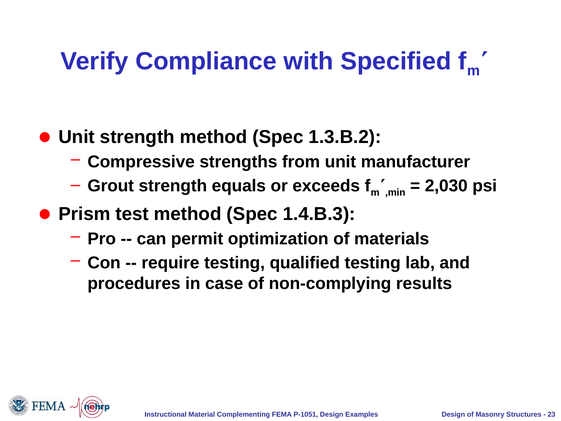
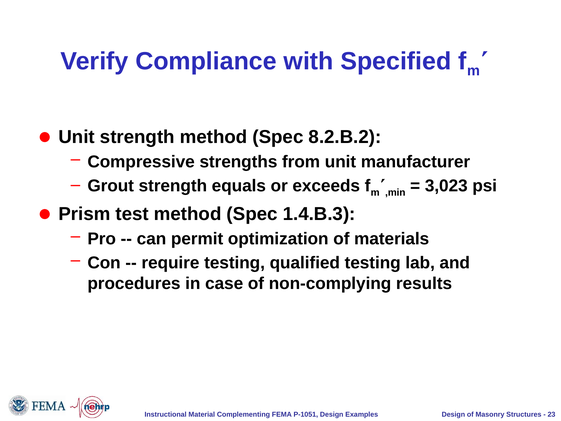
1.3.B.2: 1.3.B.2 -> 8.2.B.2 (345, 137)
2,030: 2,030 -> 3,023 (446, 186)
